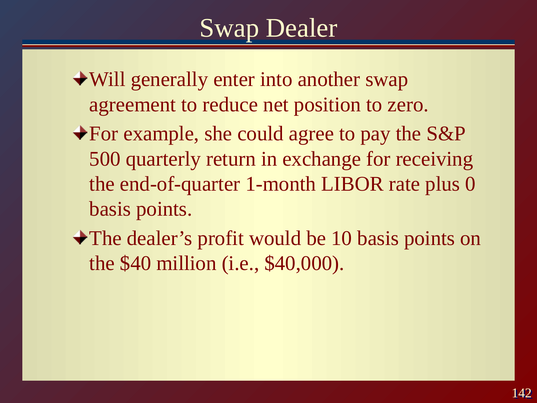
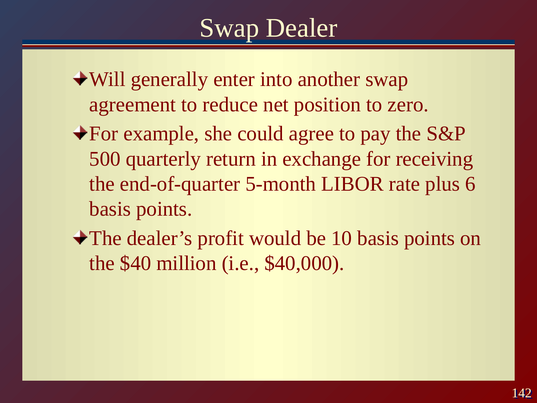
1-month: 1-month -> 5-month (281, 184)
0: 0 -> 6 (470, 184)
